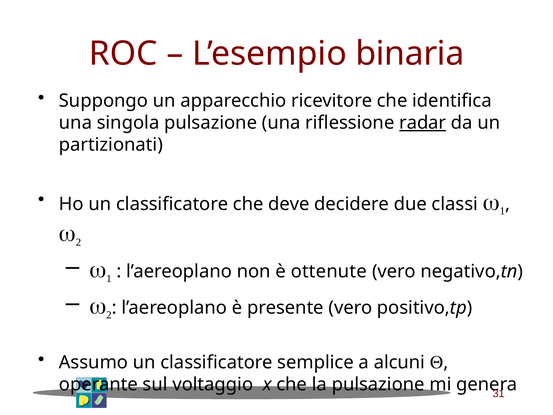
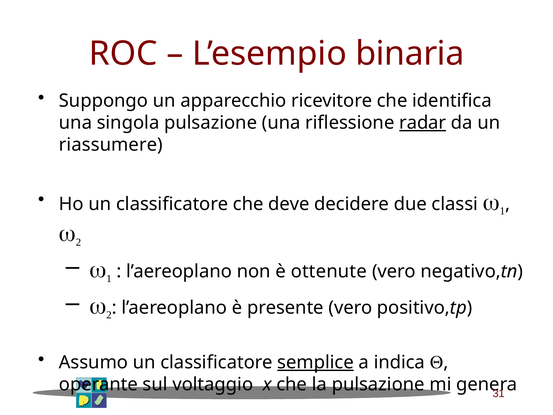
partizionati: partizionati -> riassumere (111, 145)
semplice underline: none -> present (316, 362)
alcuni: alcuni -> indica (399, 362)
